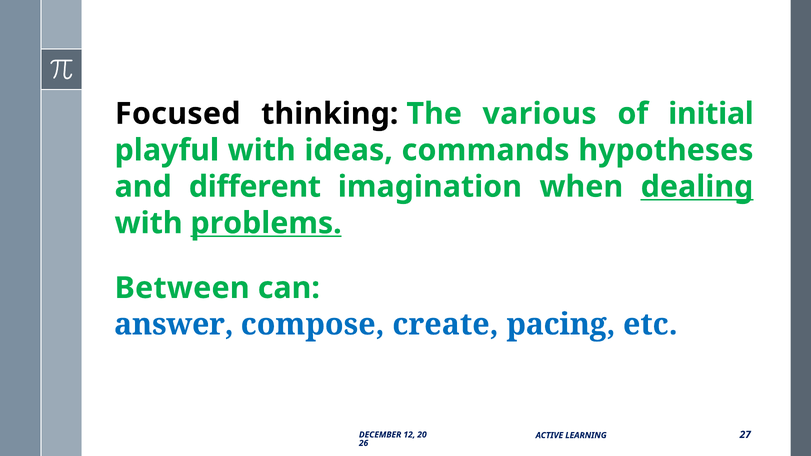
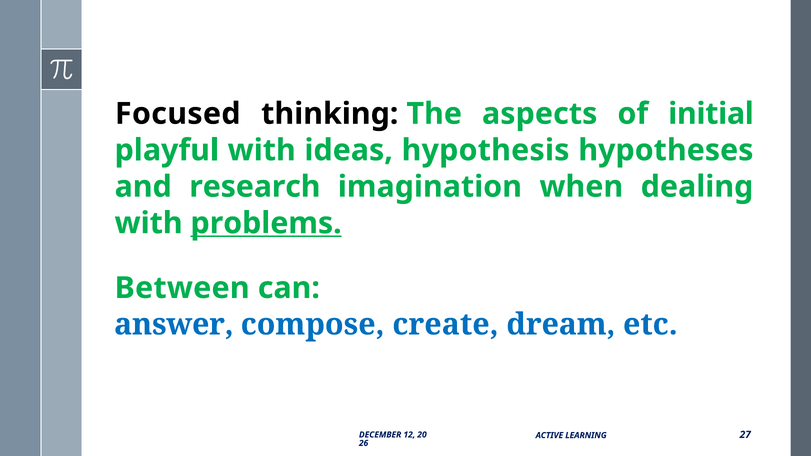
various: various -> aspects (540, 114)
commands: commands -> hypothesis (486, 150)
different: different -> research (255, 187)
dealing underline: present -> none (697, 187)
pacing: pacing -> dream (561, 325)
